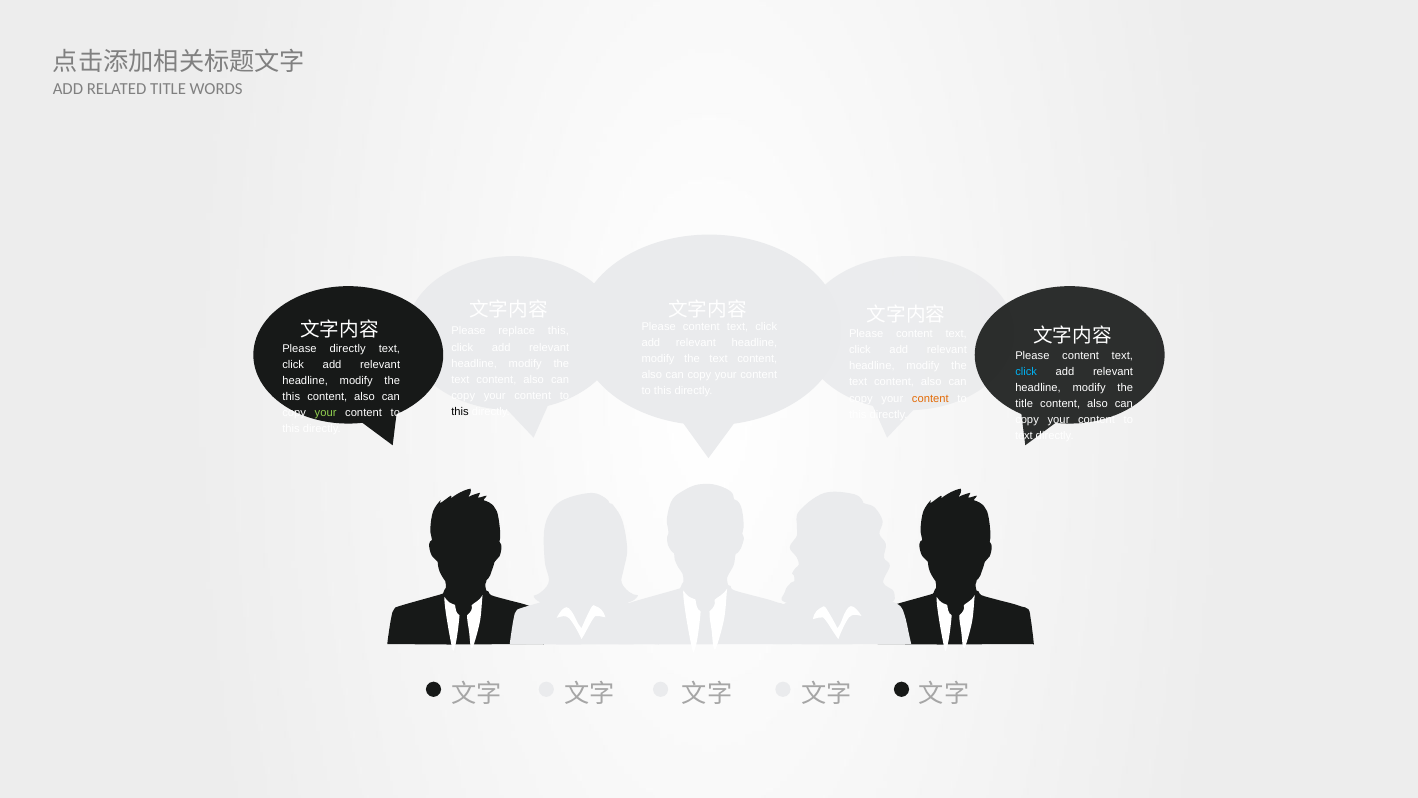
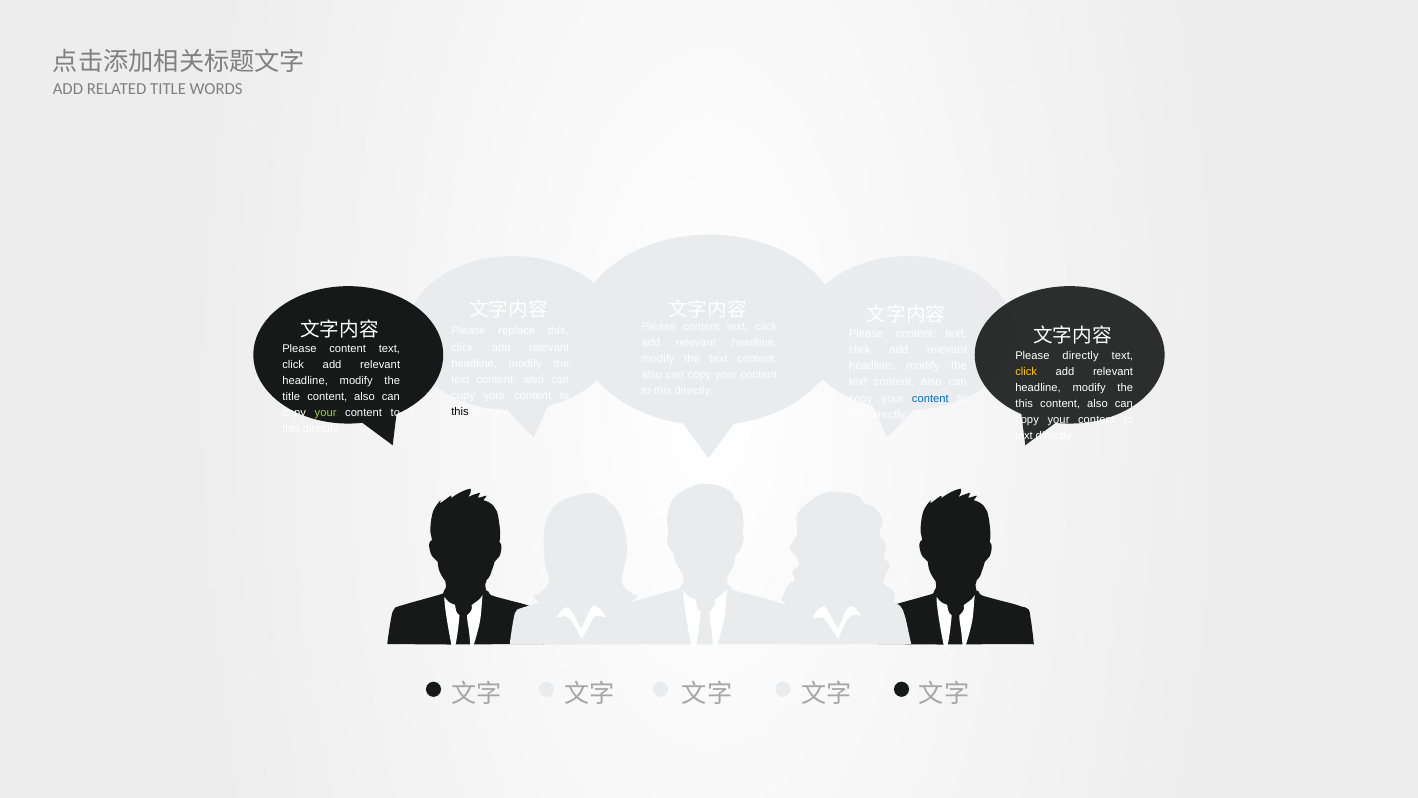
directly: directly -> content (348, 348)
content: content -> directly (1081, 355)
click colour: light blue -> yellow (1026, 371)
this: this -> title (291, 397)
content colour: orange -> blue (930, 398)
title: title -> this (1024, 403)
